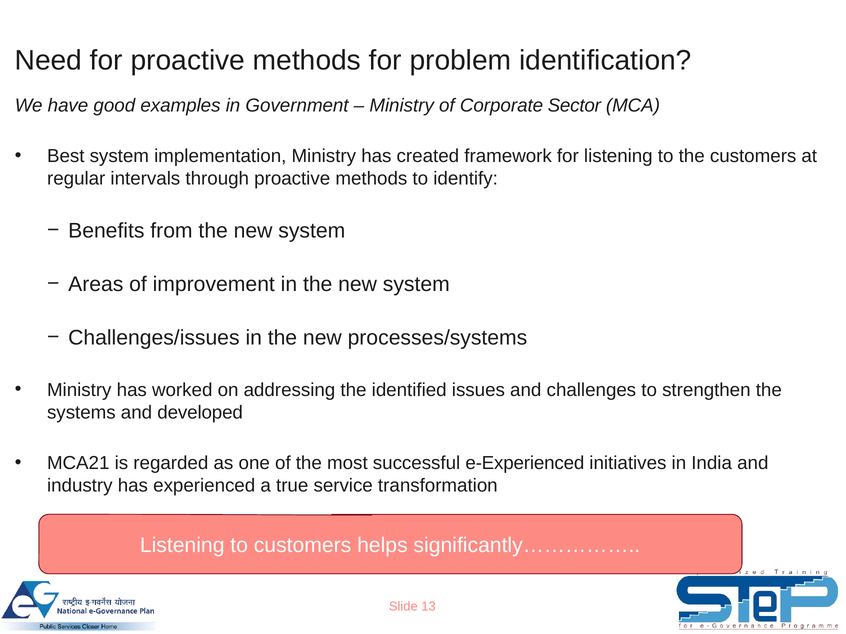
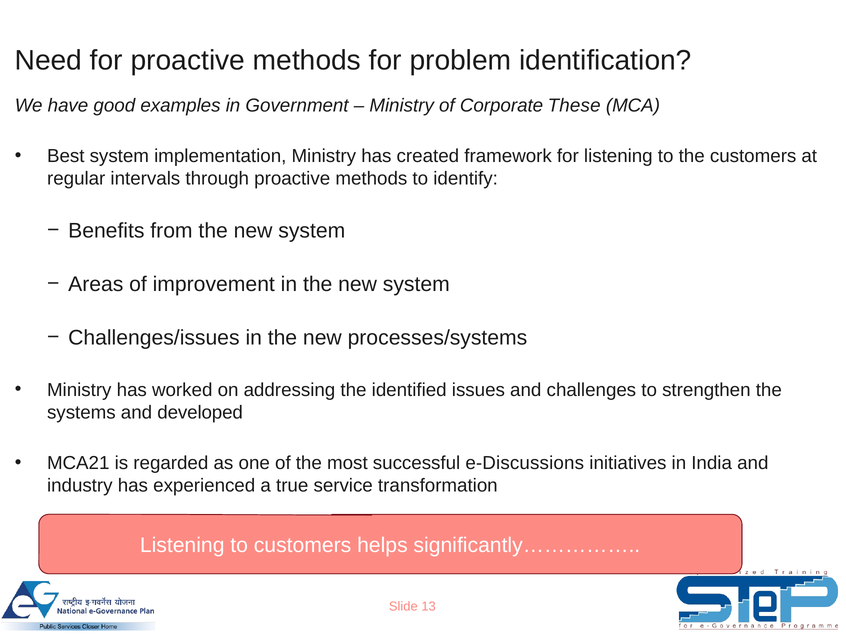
Sector: Sector -> These (574, 106)
e-Experienced: e-Experienced -> e-Discussions (525, 463)
